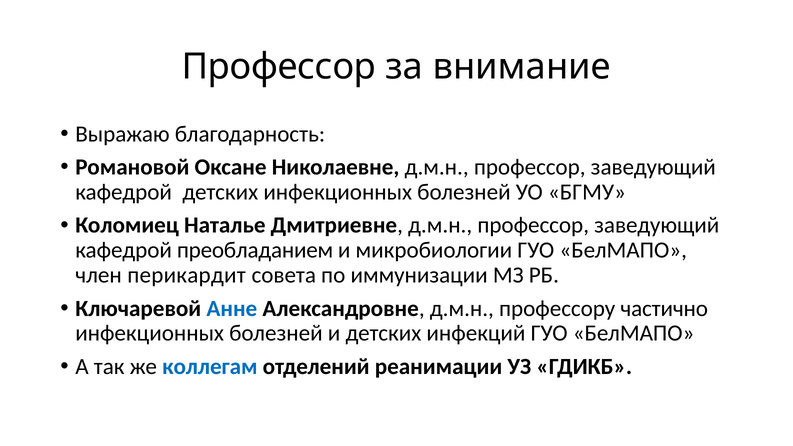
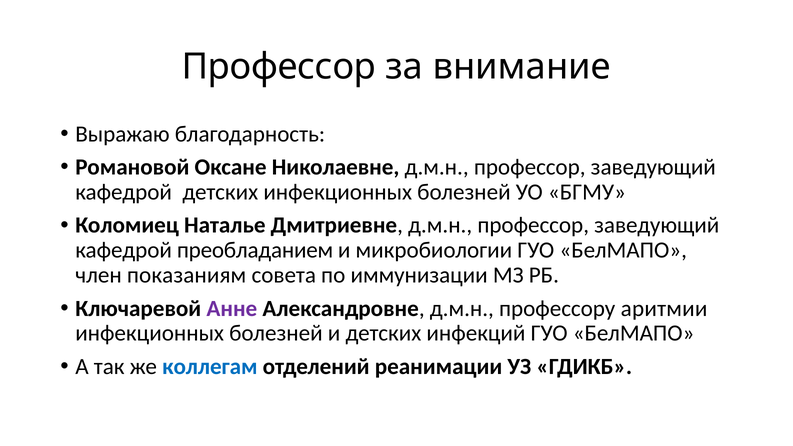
перикардит: перикардит -> показаниям (187, 275)
Анне colour: blue -> purple (232, 308)
частично: частично -> аритмии (664, 308)
